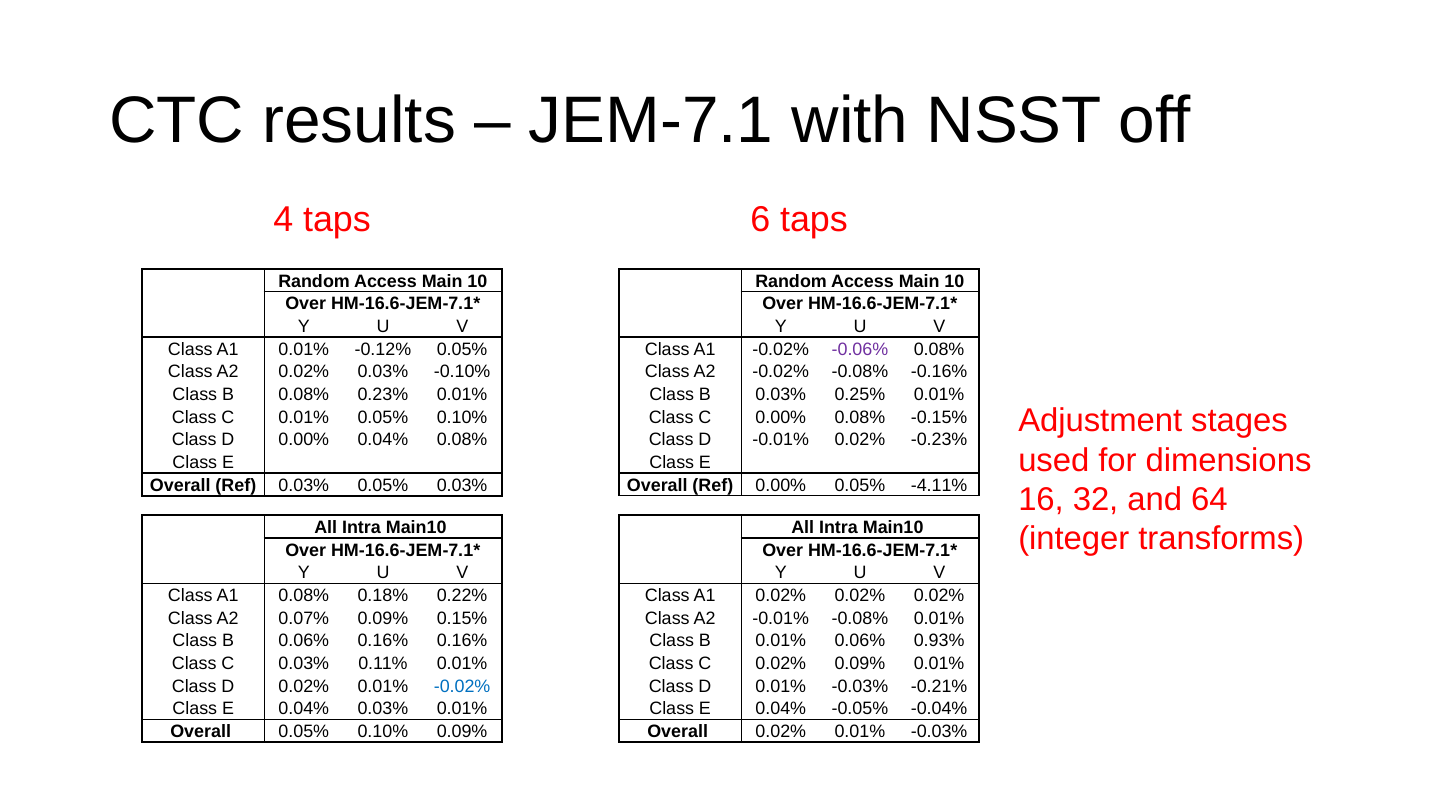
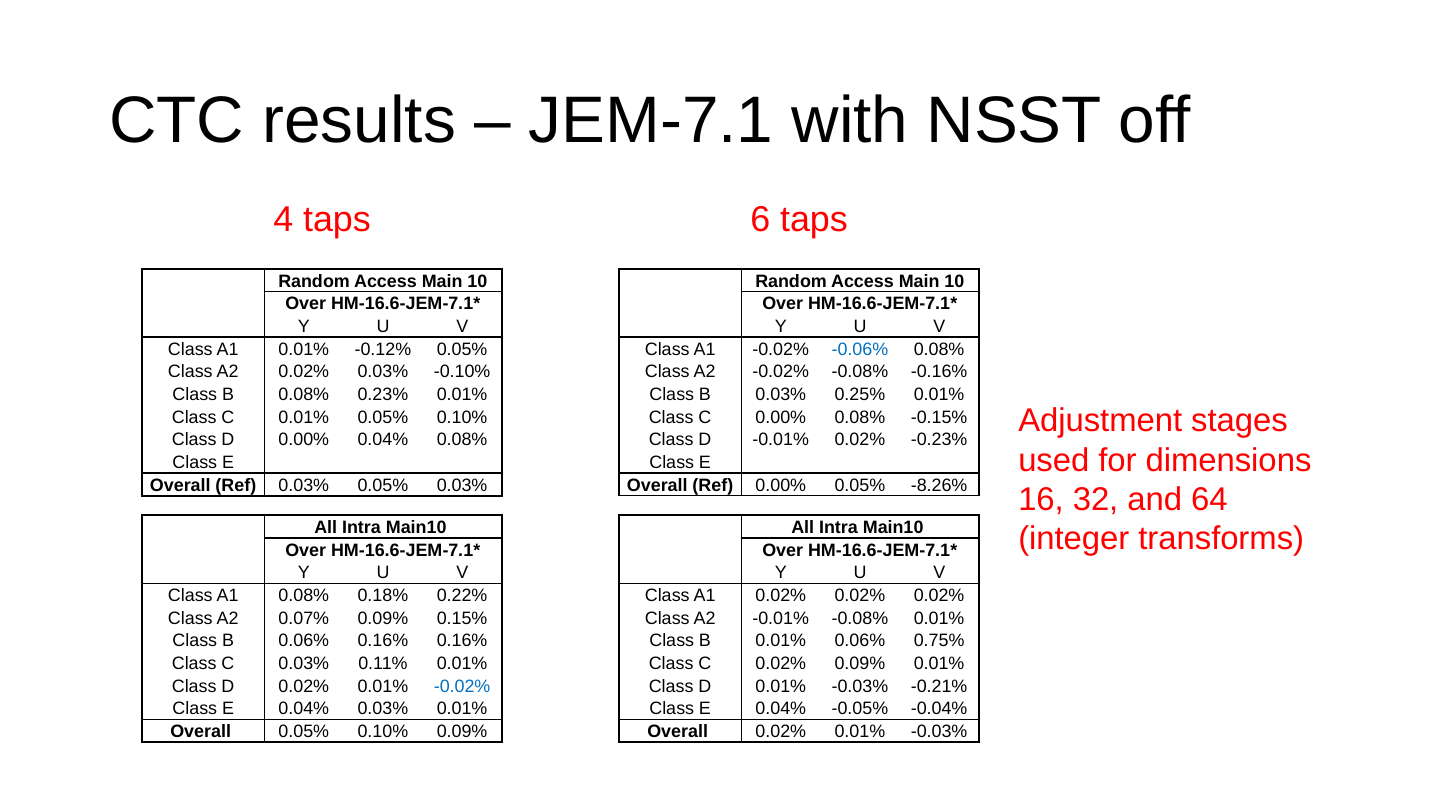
-0.06% colour: purple -> blue (860, 349)
-4.11%: -4.11% -> -8.26% (939, 485)
0.93%: 0.93% -> 0.75% (939, 641)
